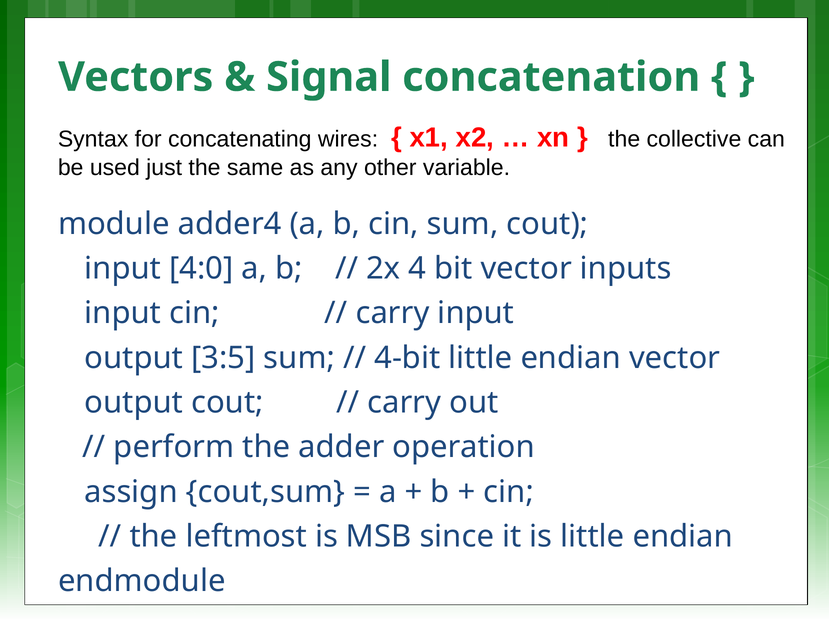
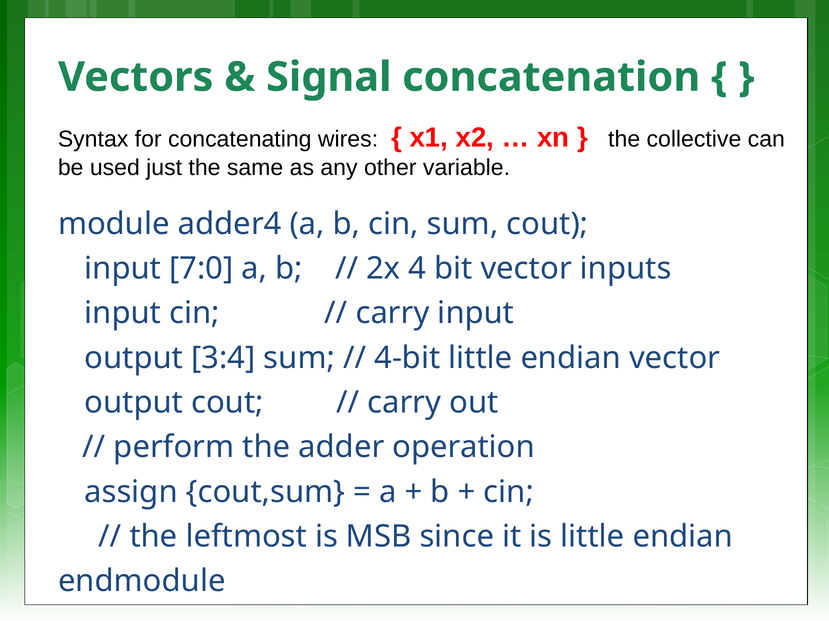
4:0: 4:0 -> 7:0 (201, 269)
3:5: 3:5 -> 3:4 (223, 358)
